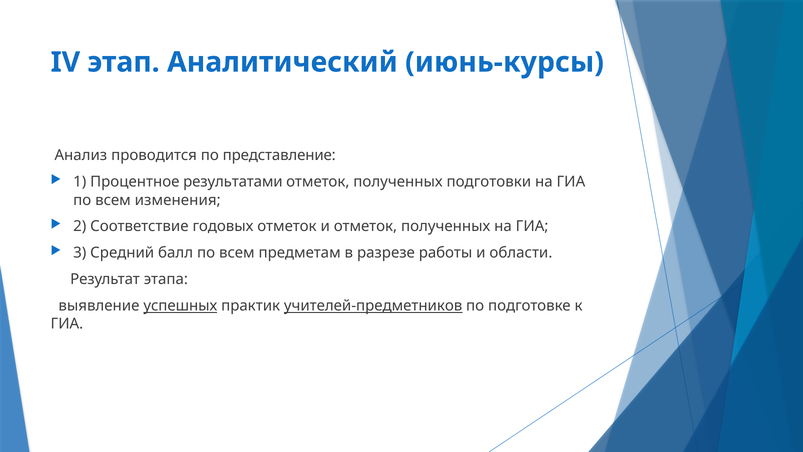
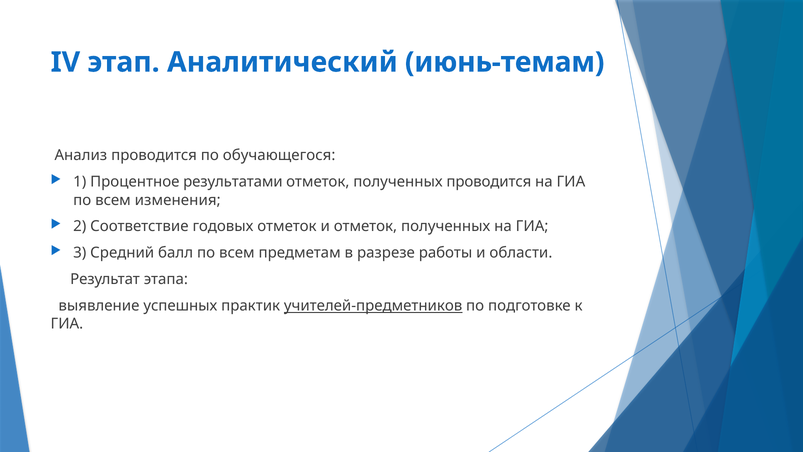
июнь-курсы: июнь-курсы -> июнь-темам (505, 62)
представление: представление -> обучающегося (279, 155)
полученных подготовки: подготовки -> проводится (489, 182)
успешных underline: present -> none (180, 306)
